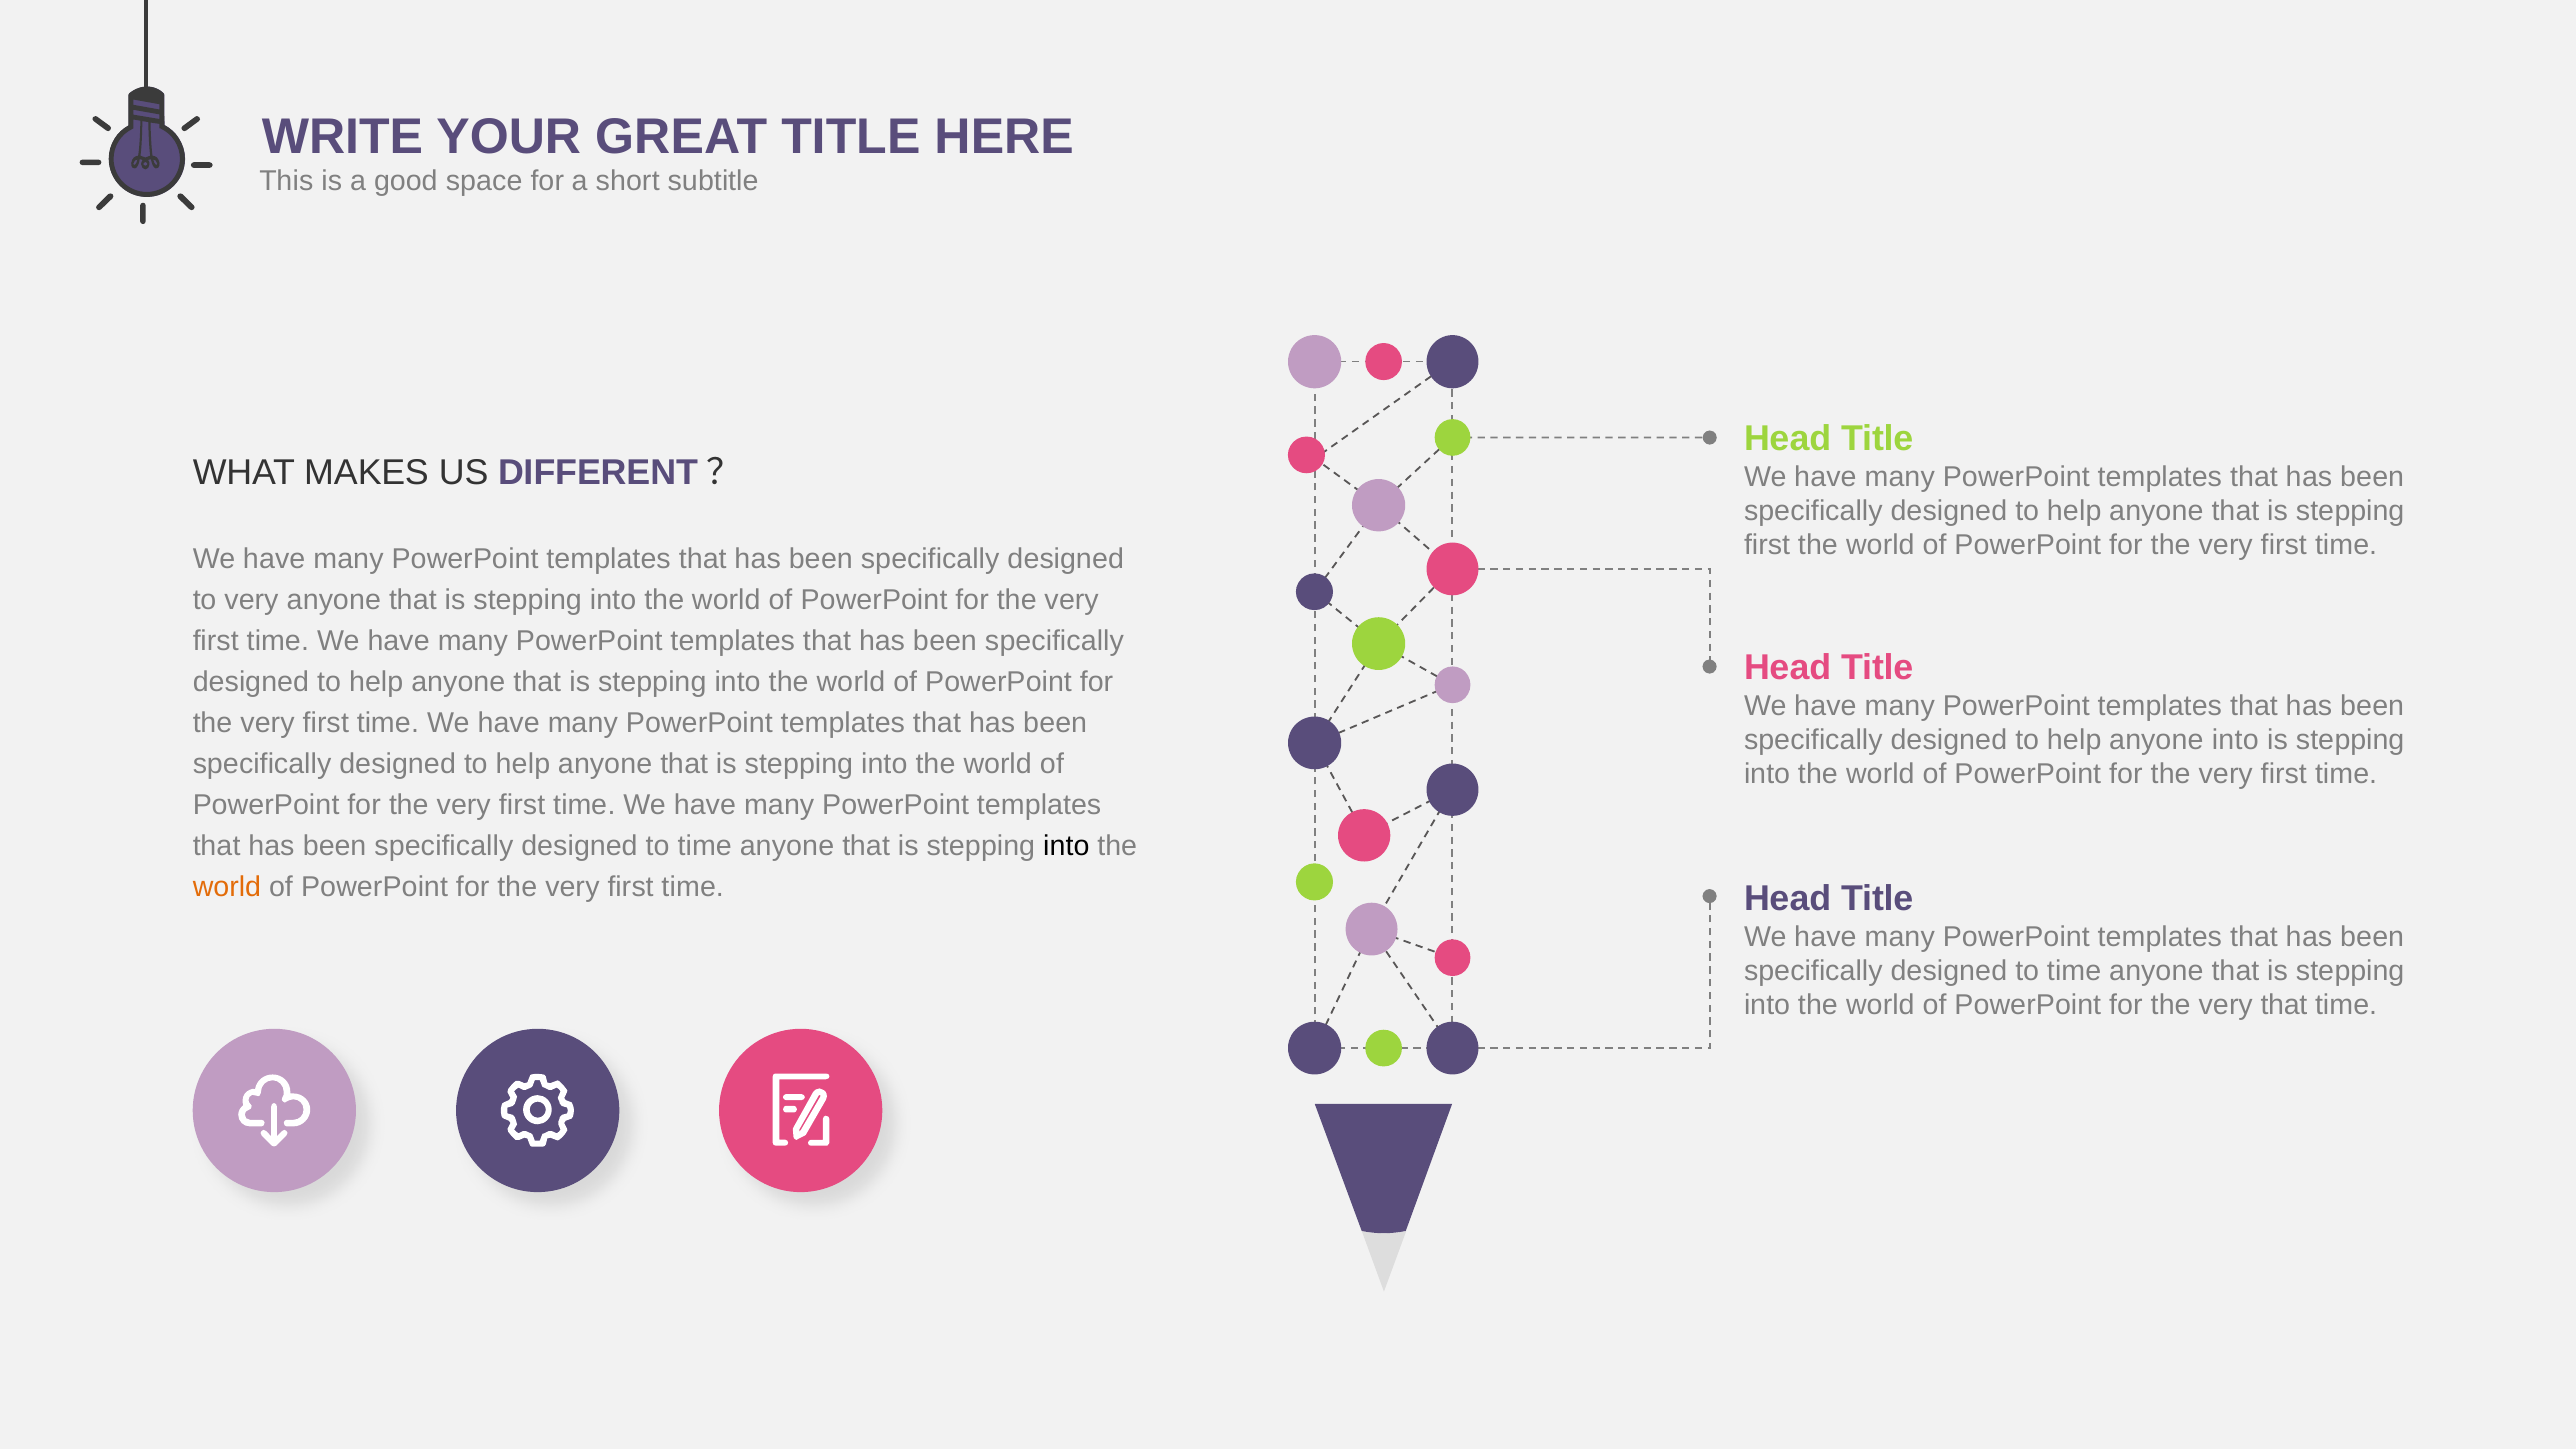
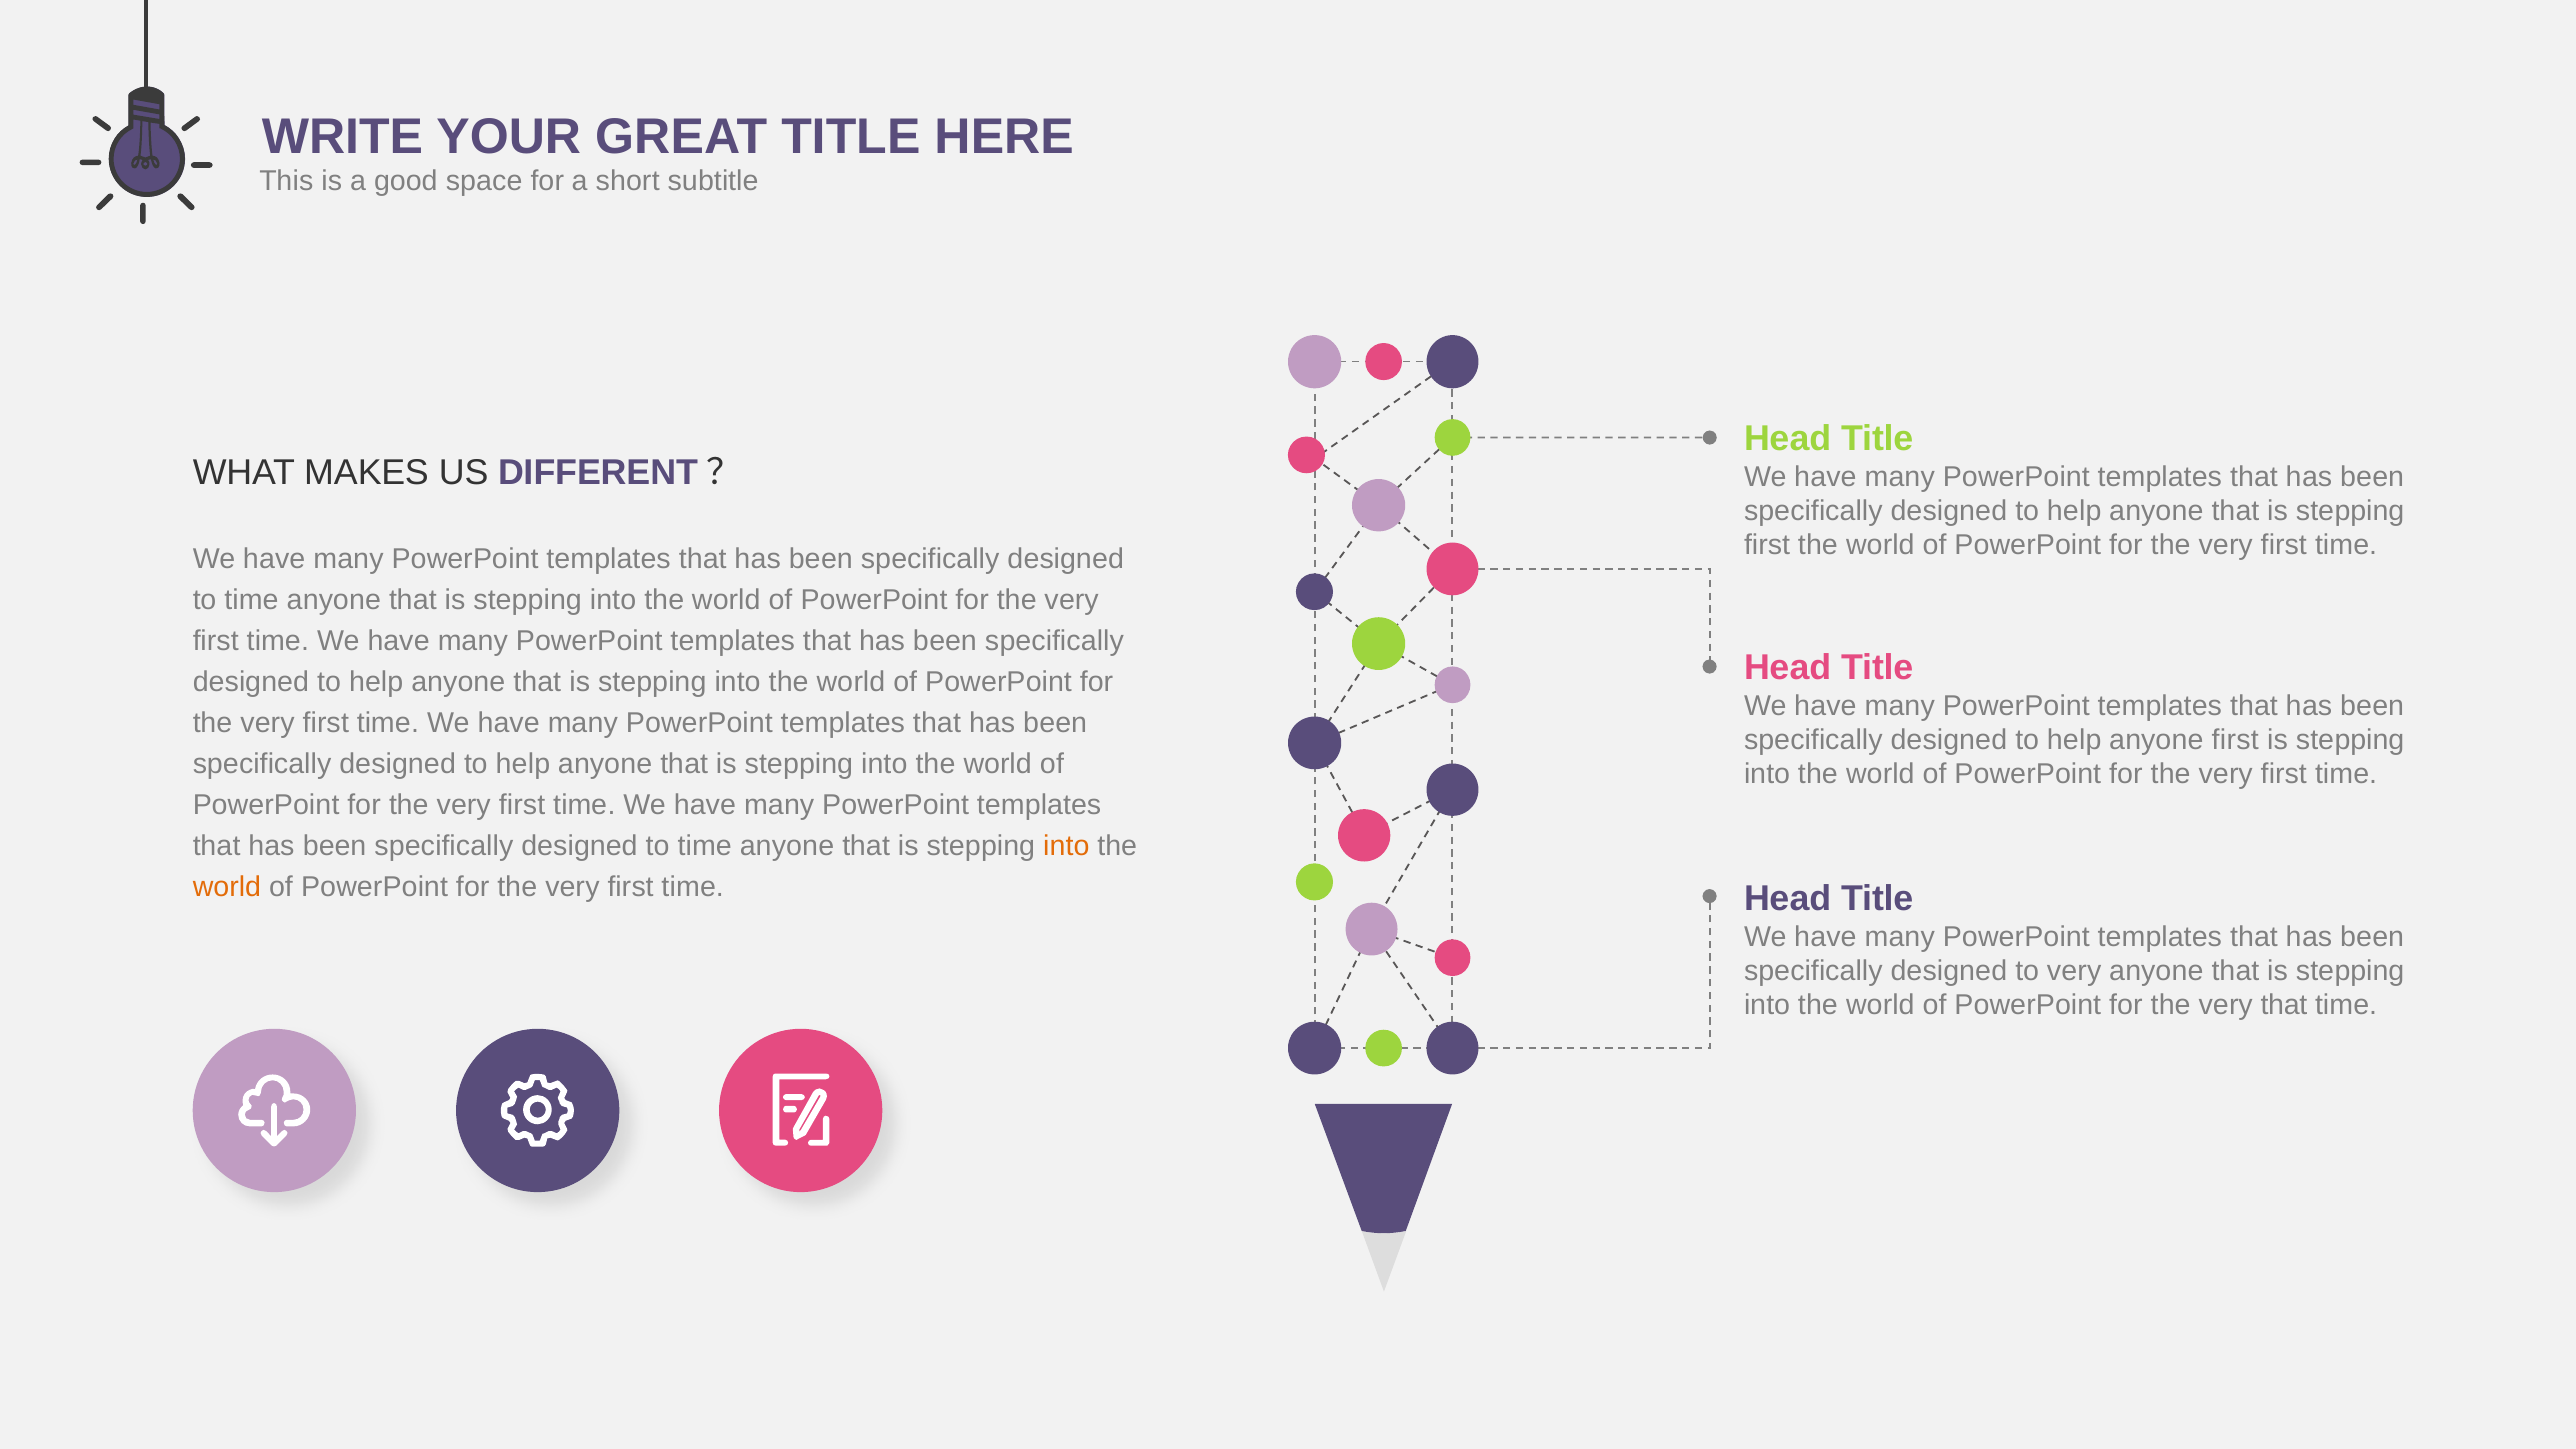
very: very -> time (251, 600)
anyone into: into -> first (2235, 740)
into colour: black -> orange (1066, 846)
time: time -> very (2074, 971)
